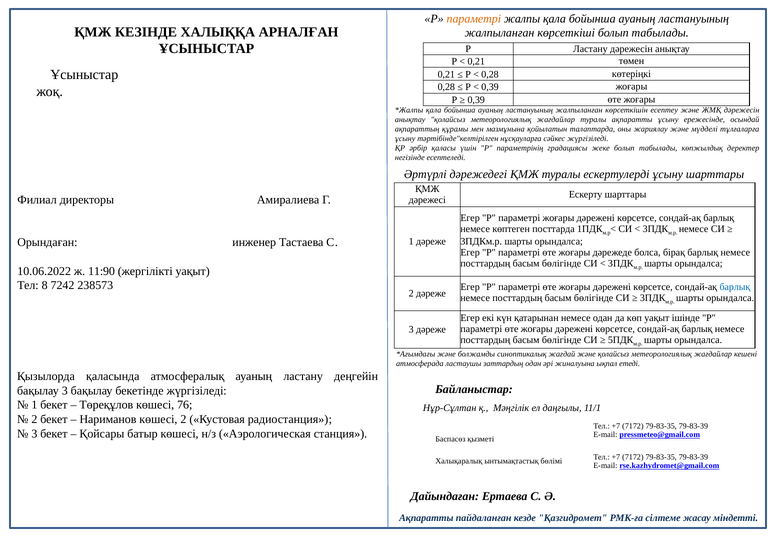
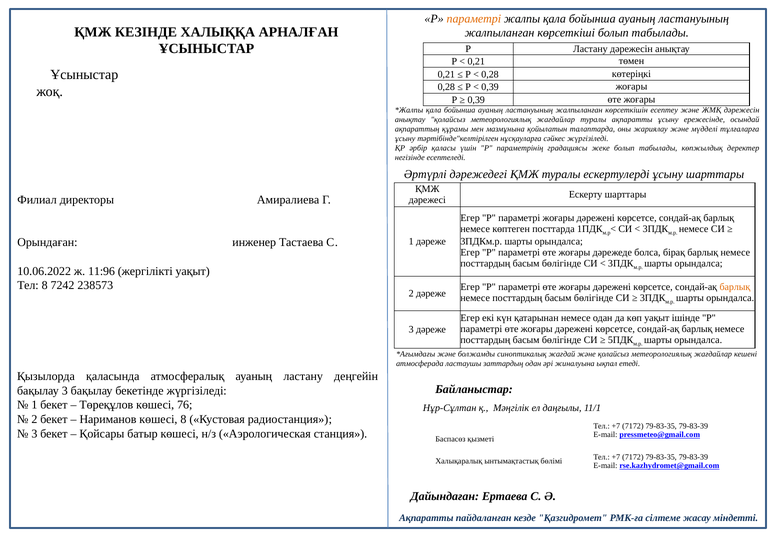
11:90: 11:90 -> 11:96 (102, 271)
барлық colour: blue -> orange (735, 287)
көшесі 2: 2 -> 8 (183, 419)
